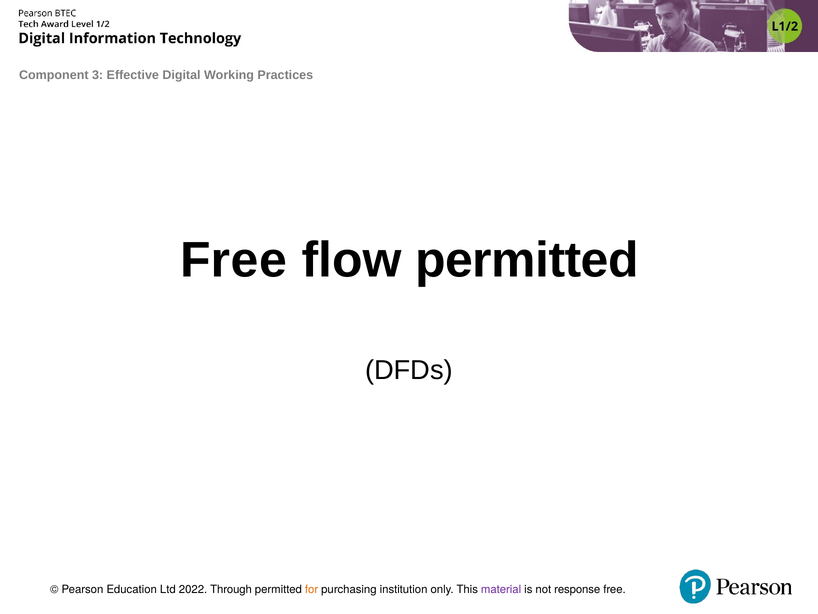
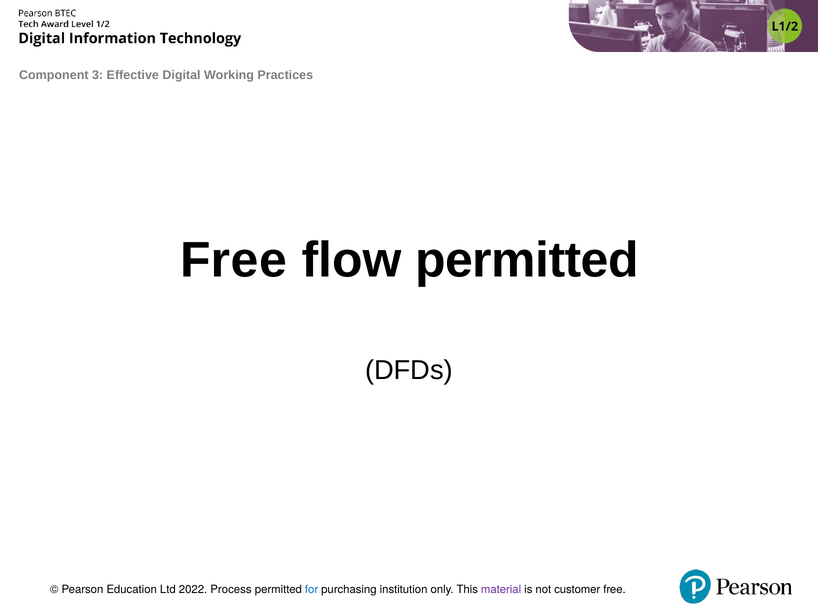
Through: Through -> Process (231, 589)
for colour: orange -> blue (312, 589)
response: response -> customer (577, 589)
